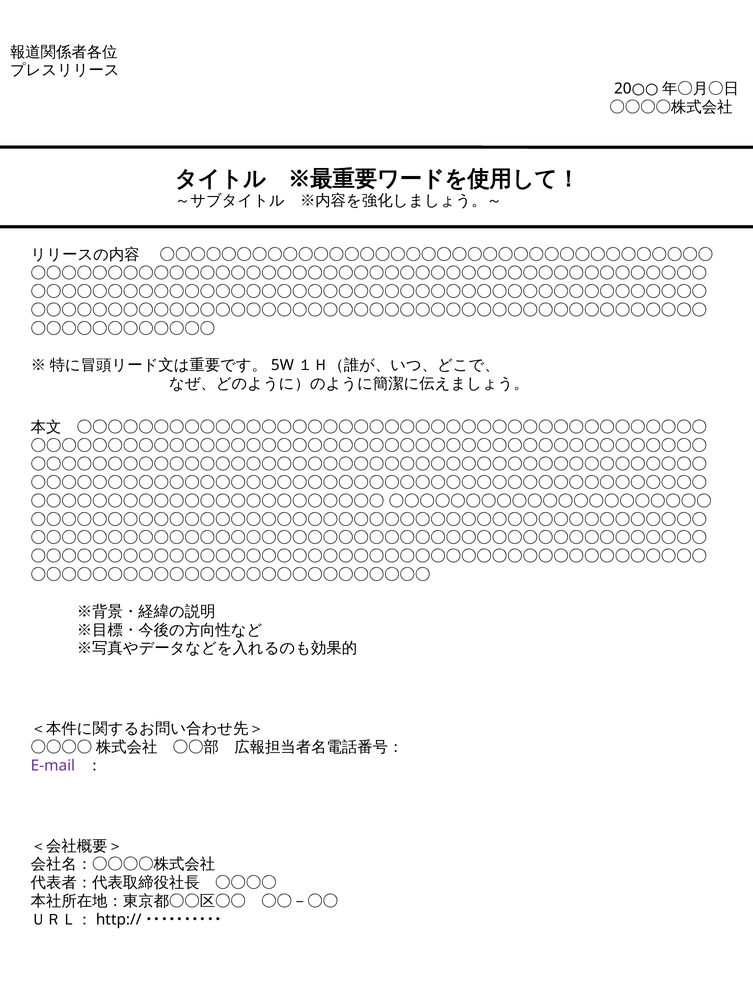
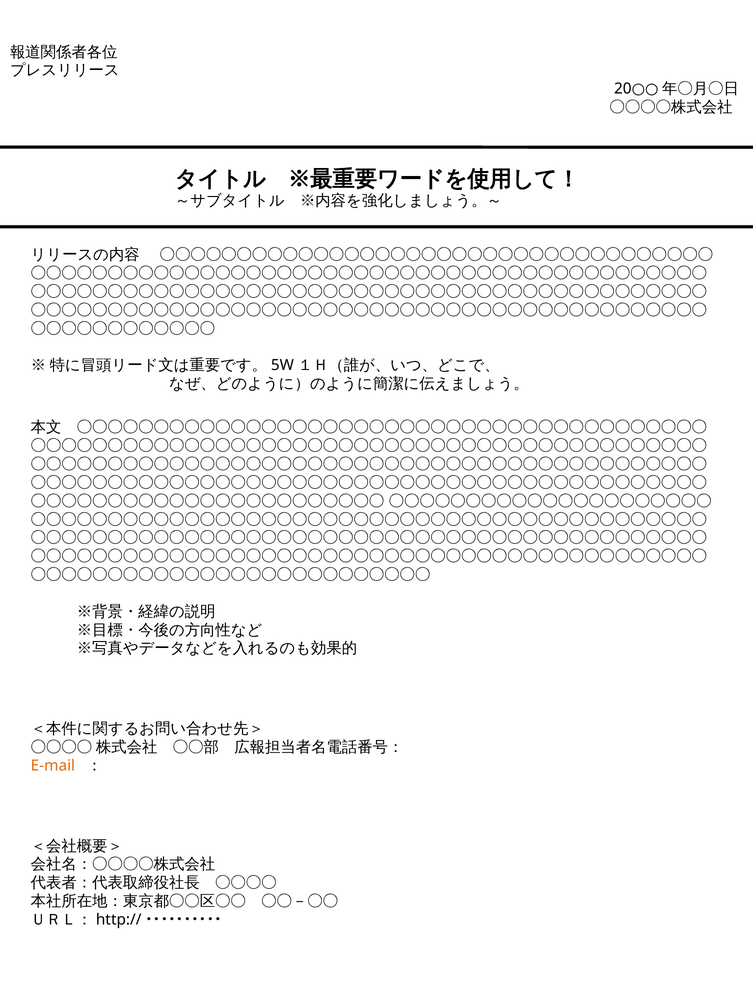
E-mail colour: purple -> orange (53, 766)
